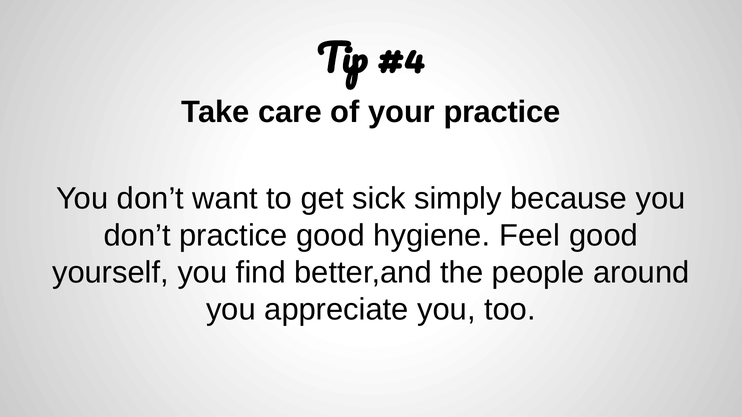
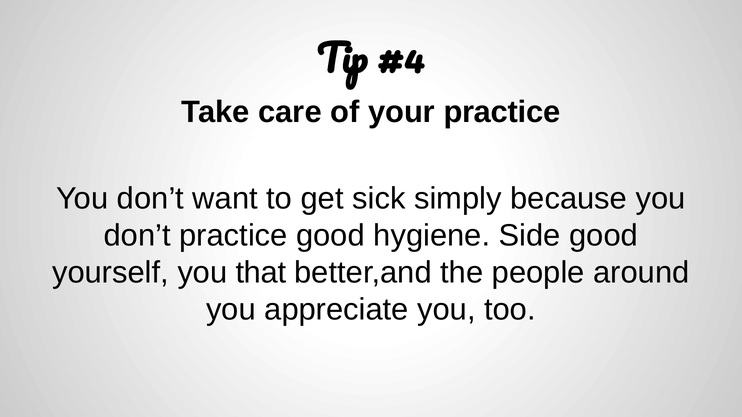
Feel: Feel -> Side (530, 236)
find: find -> that (261, 273)
